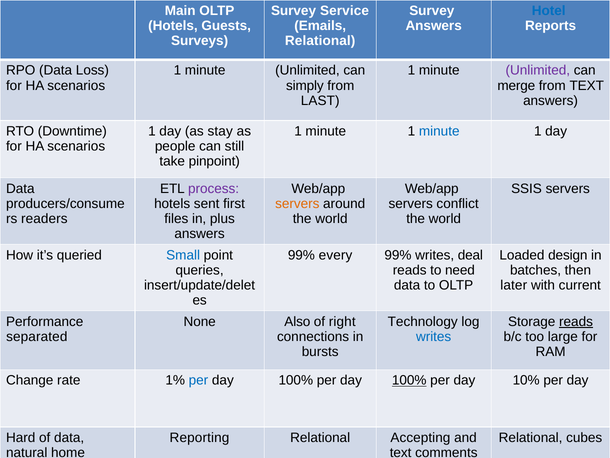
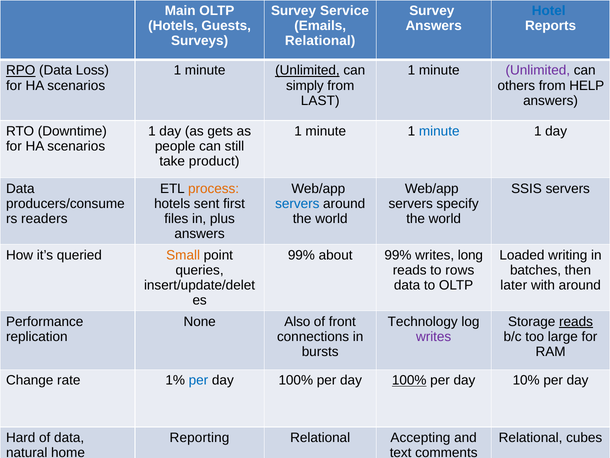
RPO underline: none -> present (21, 70)
Unlimited underline: none -> present (307, 70)
merge: merge -> others (516, 85)
from TEXT: TEXT -> HELP (587, 85)
stay: stay -> gets (220, 131)
pinpoint: pinpoint -> product (214, 161)
process colour: purple -> orange (214, 188)
servers colour: orange -> blue (297, 204)
conflict: conflict -> specify (458, 204)
Small colour: blue -> orange (183, 255)
every: every -> about (336, 255)
deal: deal -> long (470, 255)
design: design -> writing (568, 255)
need: need -> rows (460, 270)
with current: current -> around (580, 285)
right: right -> front (342, 321)
separated: separated -> replication (37, 336)
writes colour: blue -> purple (434, 336)
